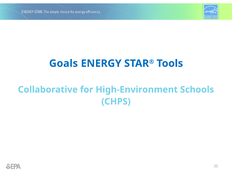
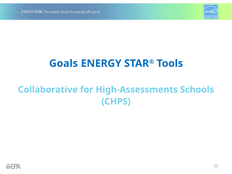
High-Environment: High-Environment -> High-Assessments (137, 90)
